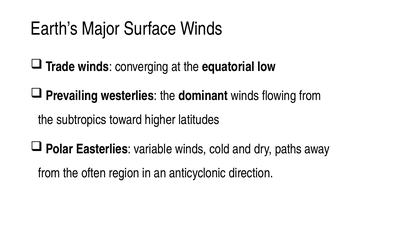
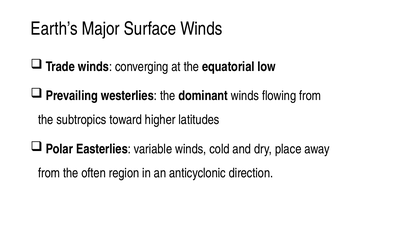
paths: paths -> place (288, 149)
